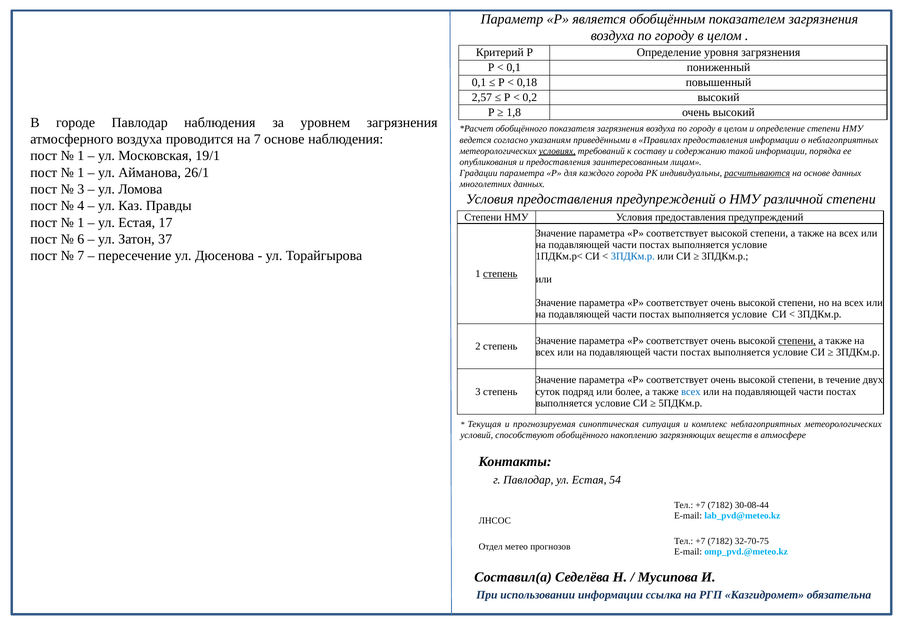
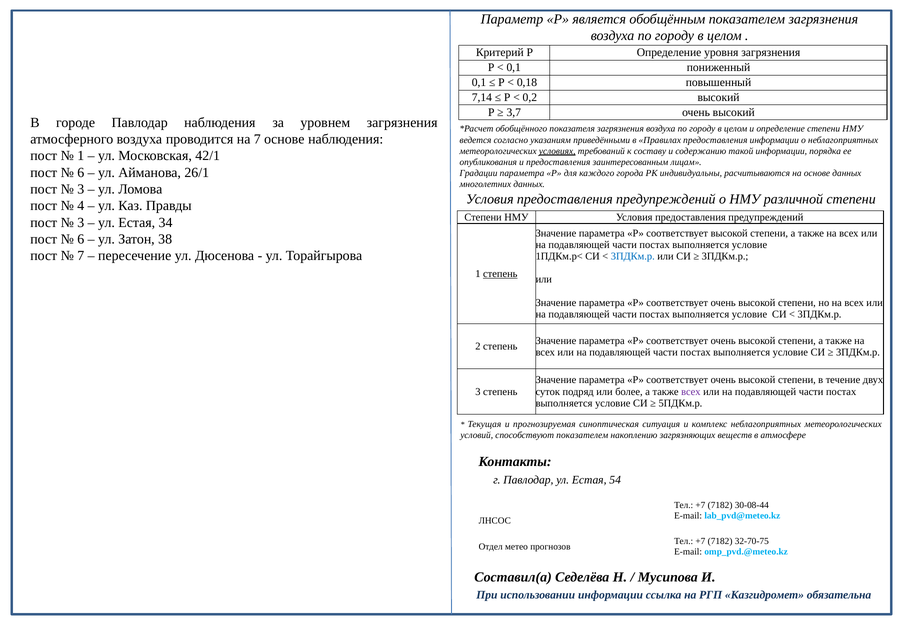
2,57: 2,57 -> 7,14 (482, 97)
1,8: 1,8 -> 3,7 (514, 112)
19/1: 19/1 -> 42/1 (208, 156)
1: 1 -> 6 (81, 172)
расчитываются underline: present -> none (757, 173)
1: 1 -> 3 (81, 222)
17: 17 -> 34 (166, 222)
37: 37 -> 38 (165, 239)
степени underline: present -> none (797, 341)
всех colour: blue -> purple (691, 392)
способствуют обобщённого: обобщённого -> показателем (582, 435)
